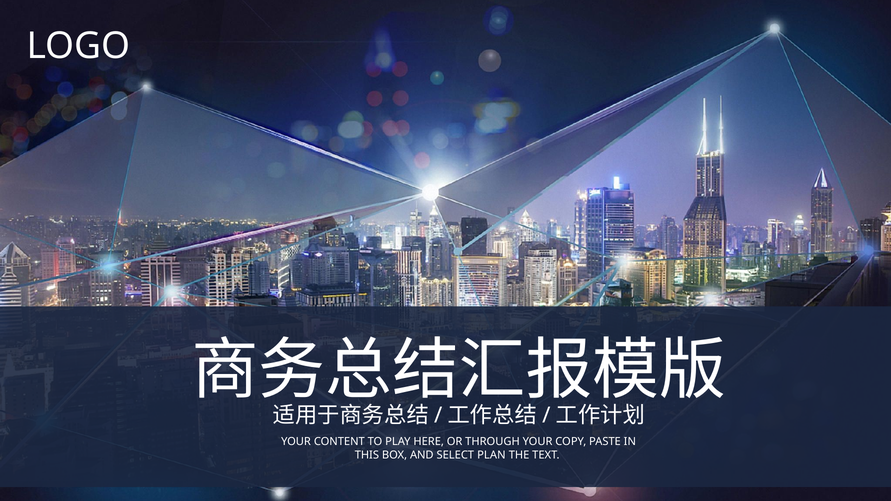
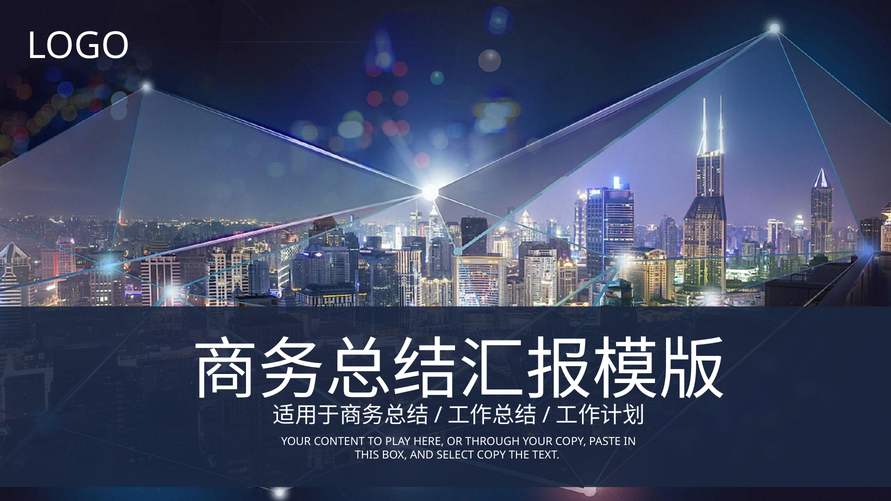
SELECT PLAN: PLAN -> COPY (491, 455)
